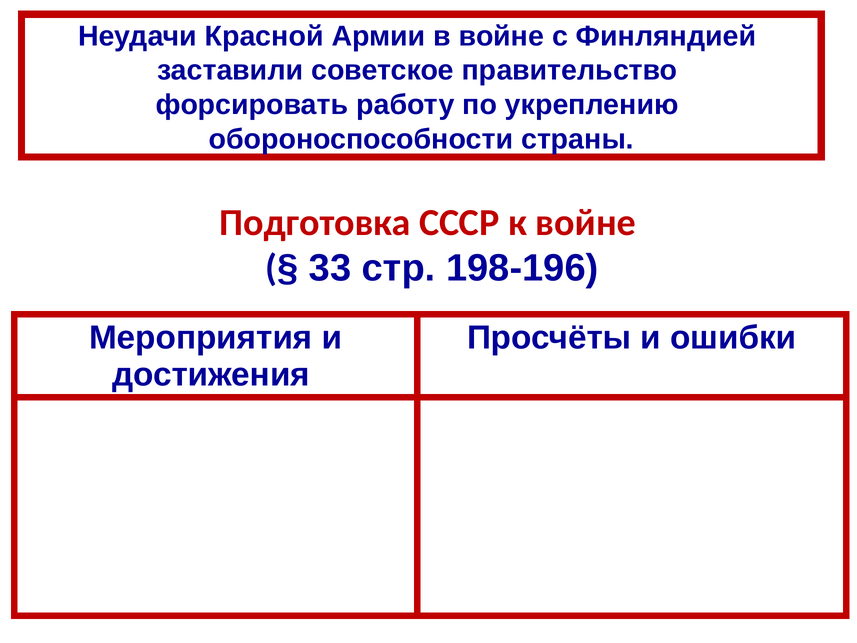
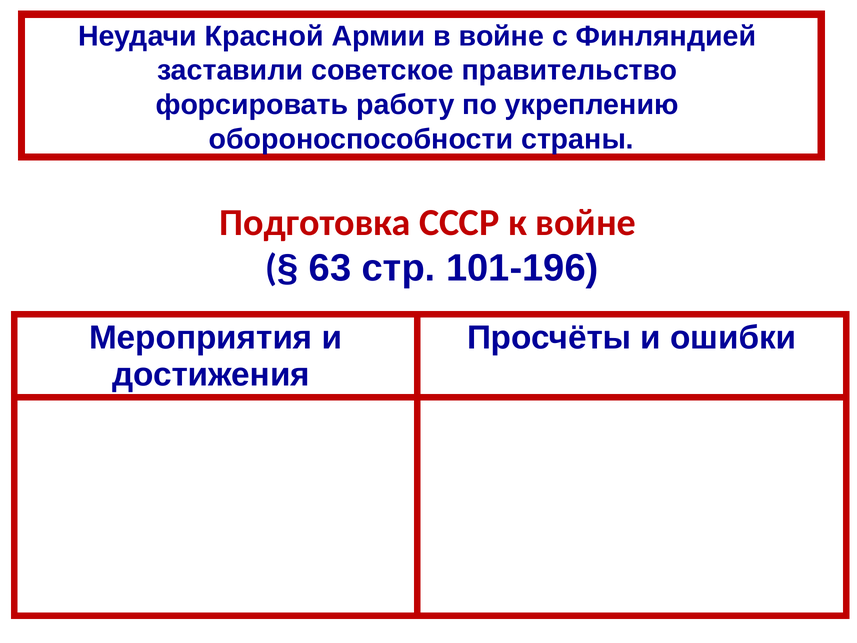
33: 33 -> 63 (330, 268)
198-196: 198-196 -> 101-196 (522, 268)
